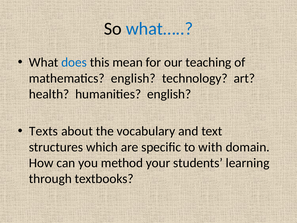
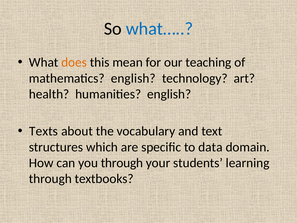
does colour: blue -> orange (74, 62)
with: with -> data (210, 147)
you method: method -> through (122, 163)
